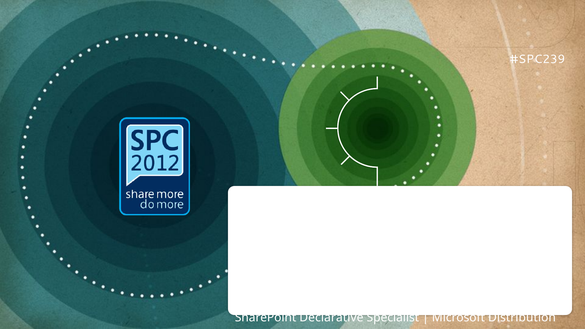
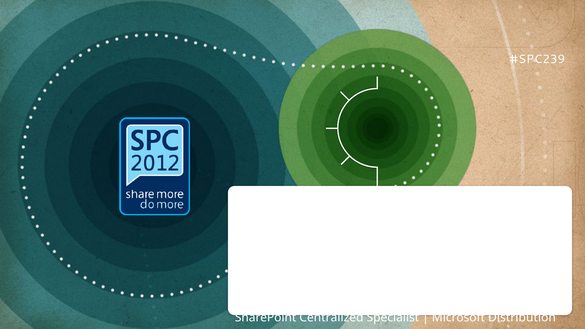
Declarative: Declarative -> Centralized (331, 318)
